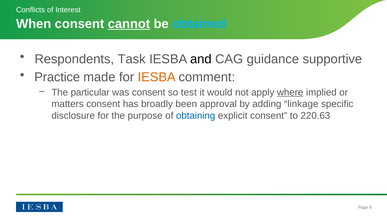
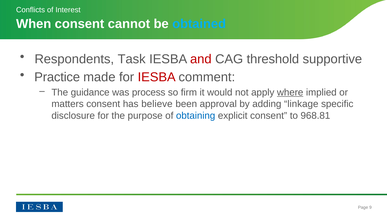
cannot underline: present -> none (129, 24)
and colour: black -> red (201, 59)
guidance: guidance -> threshold (273, 59)
IESBA colour: orange -> red (157, 77)
particular: particular -> guidance (90, 92)
was consent: consent -> process (149, 92)
test: test -> firm (189, 92)
broadly: broadly -> believe (157, 104)
220.63: 220.63 -> 968.81 (315, 115)
